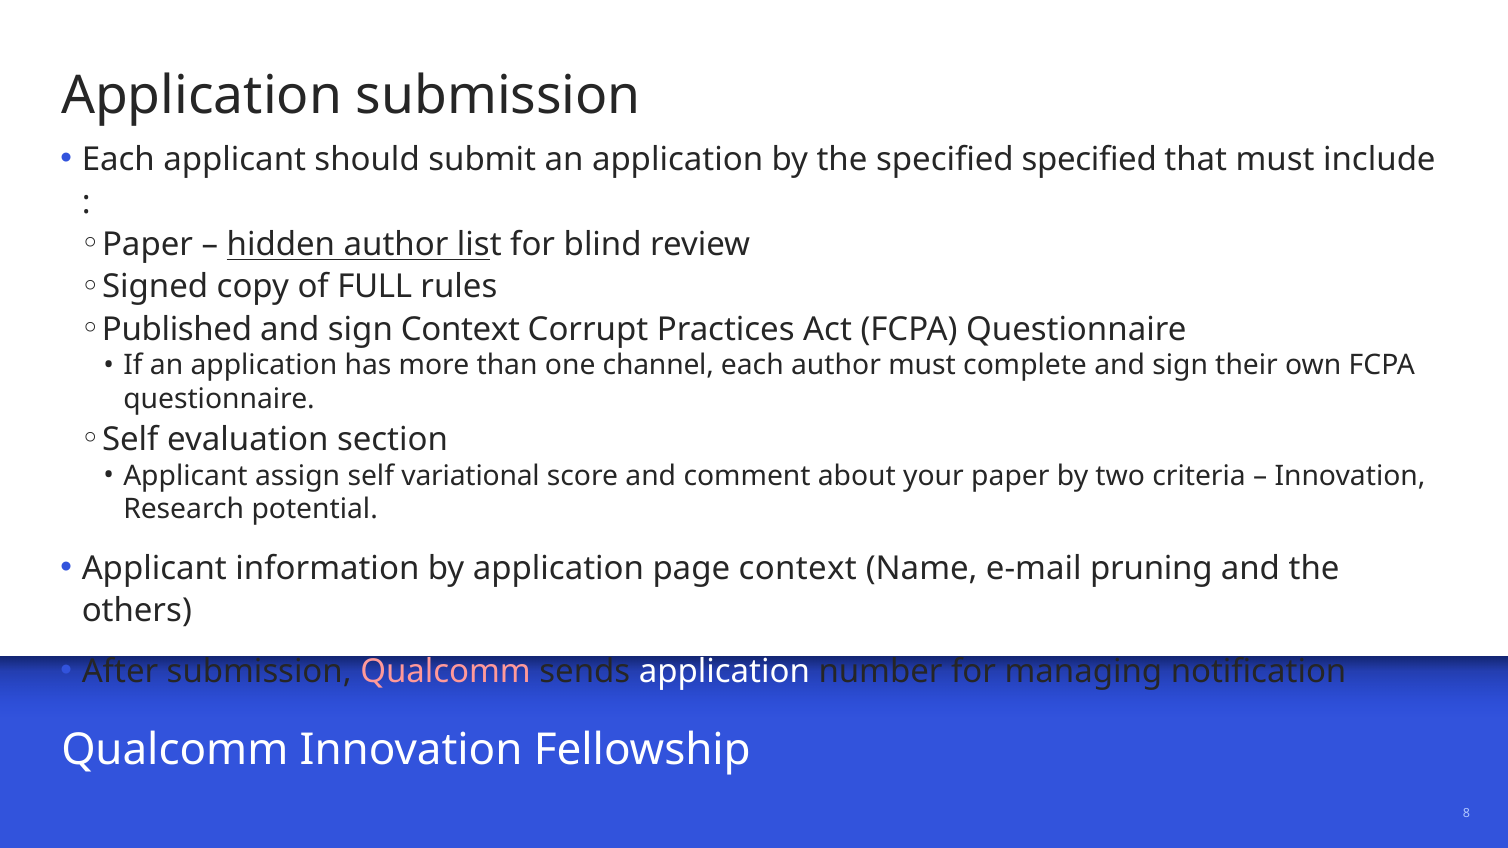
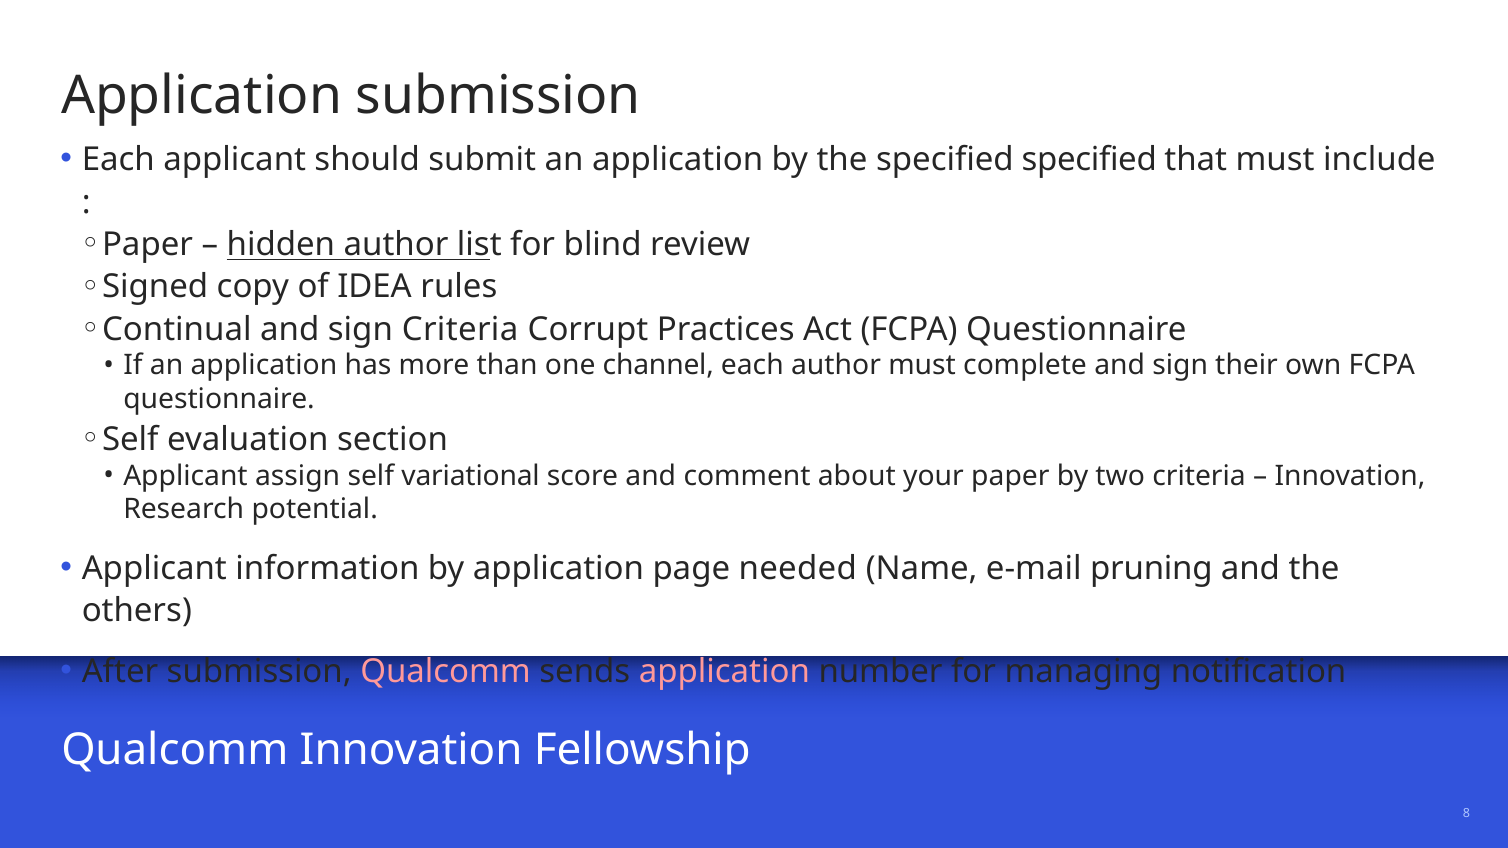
FULL: FULL -> IDEA (375, 287)
Published: Published -> Continual (177, 329)
sign Context: Context -> Criteria (460, 329)
page context: context -> needed (798, 568)
application colour: white -> pink (724, 672)
